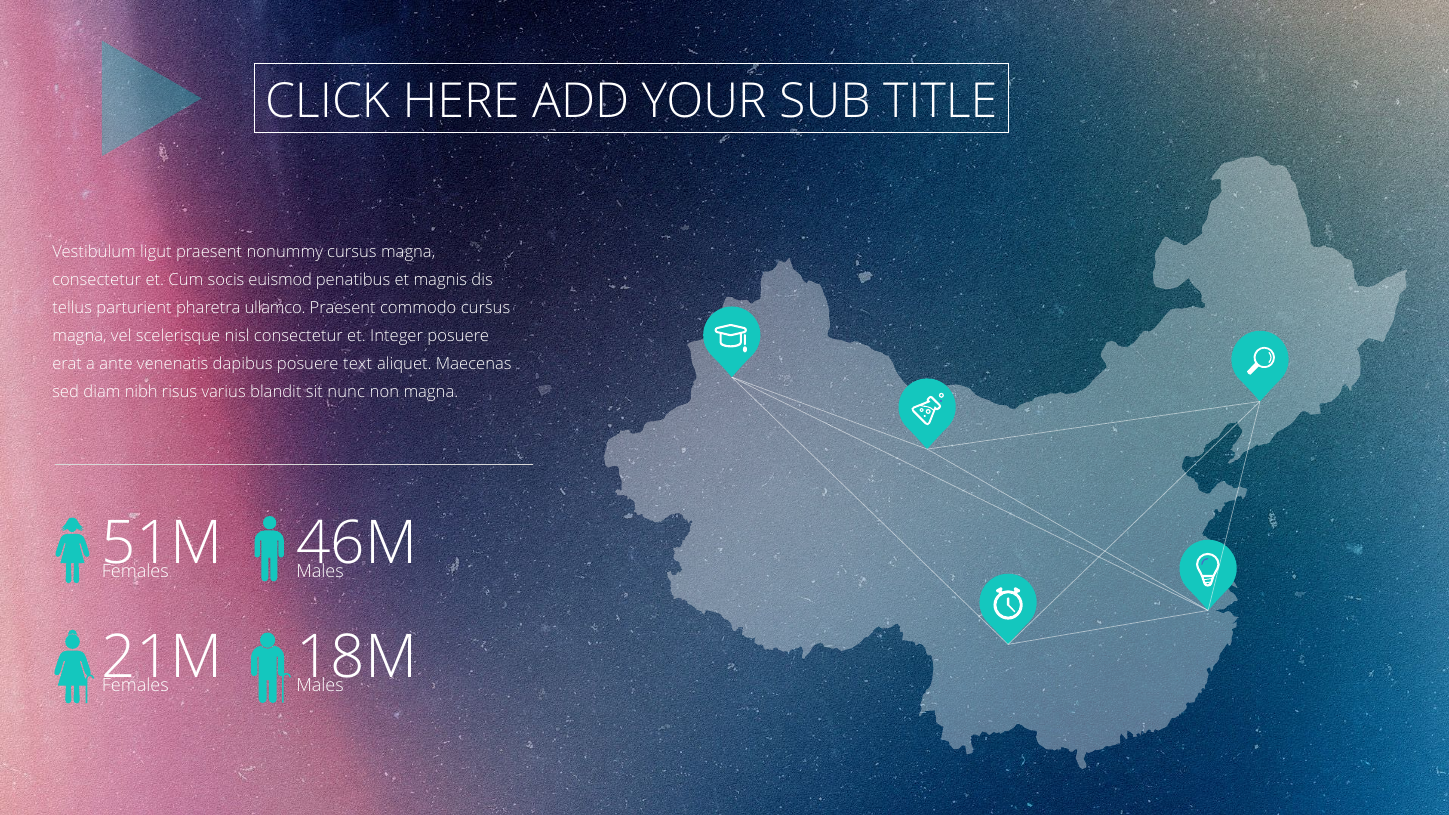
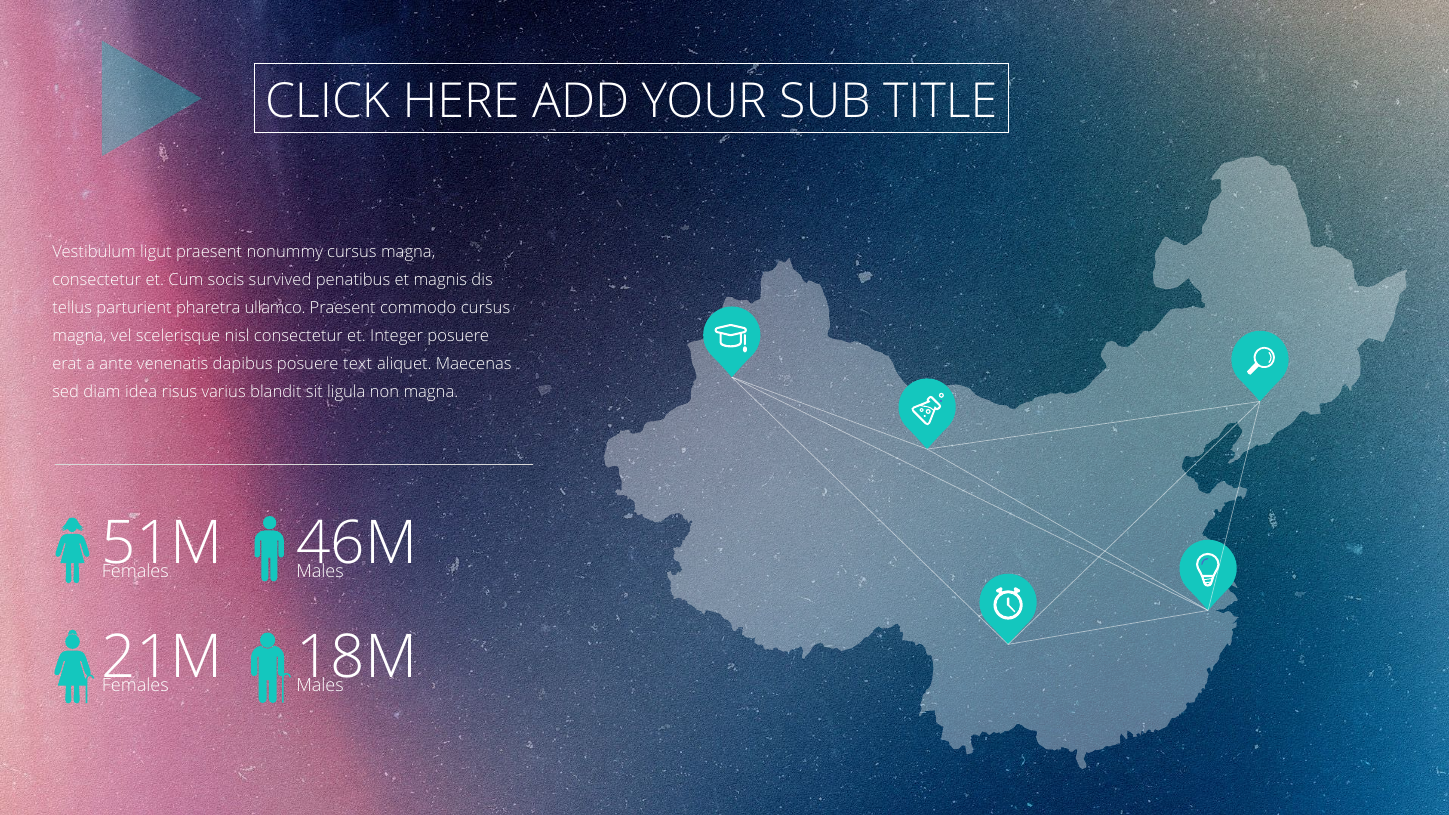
euismod: euismod -> survived (280, 280)
nibh: nibh -> idea (141, 392)
nunc: nunc -> ligula (346, 392)
